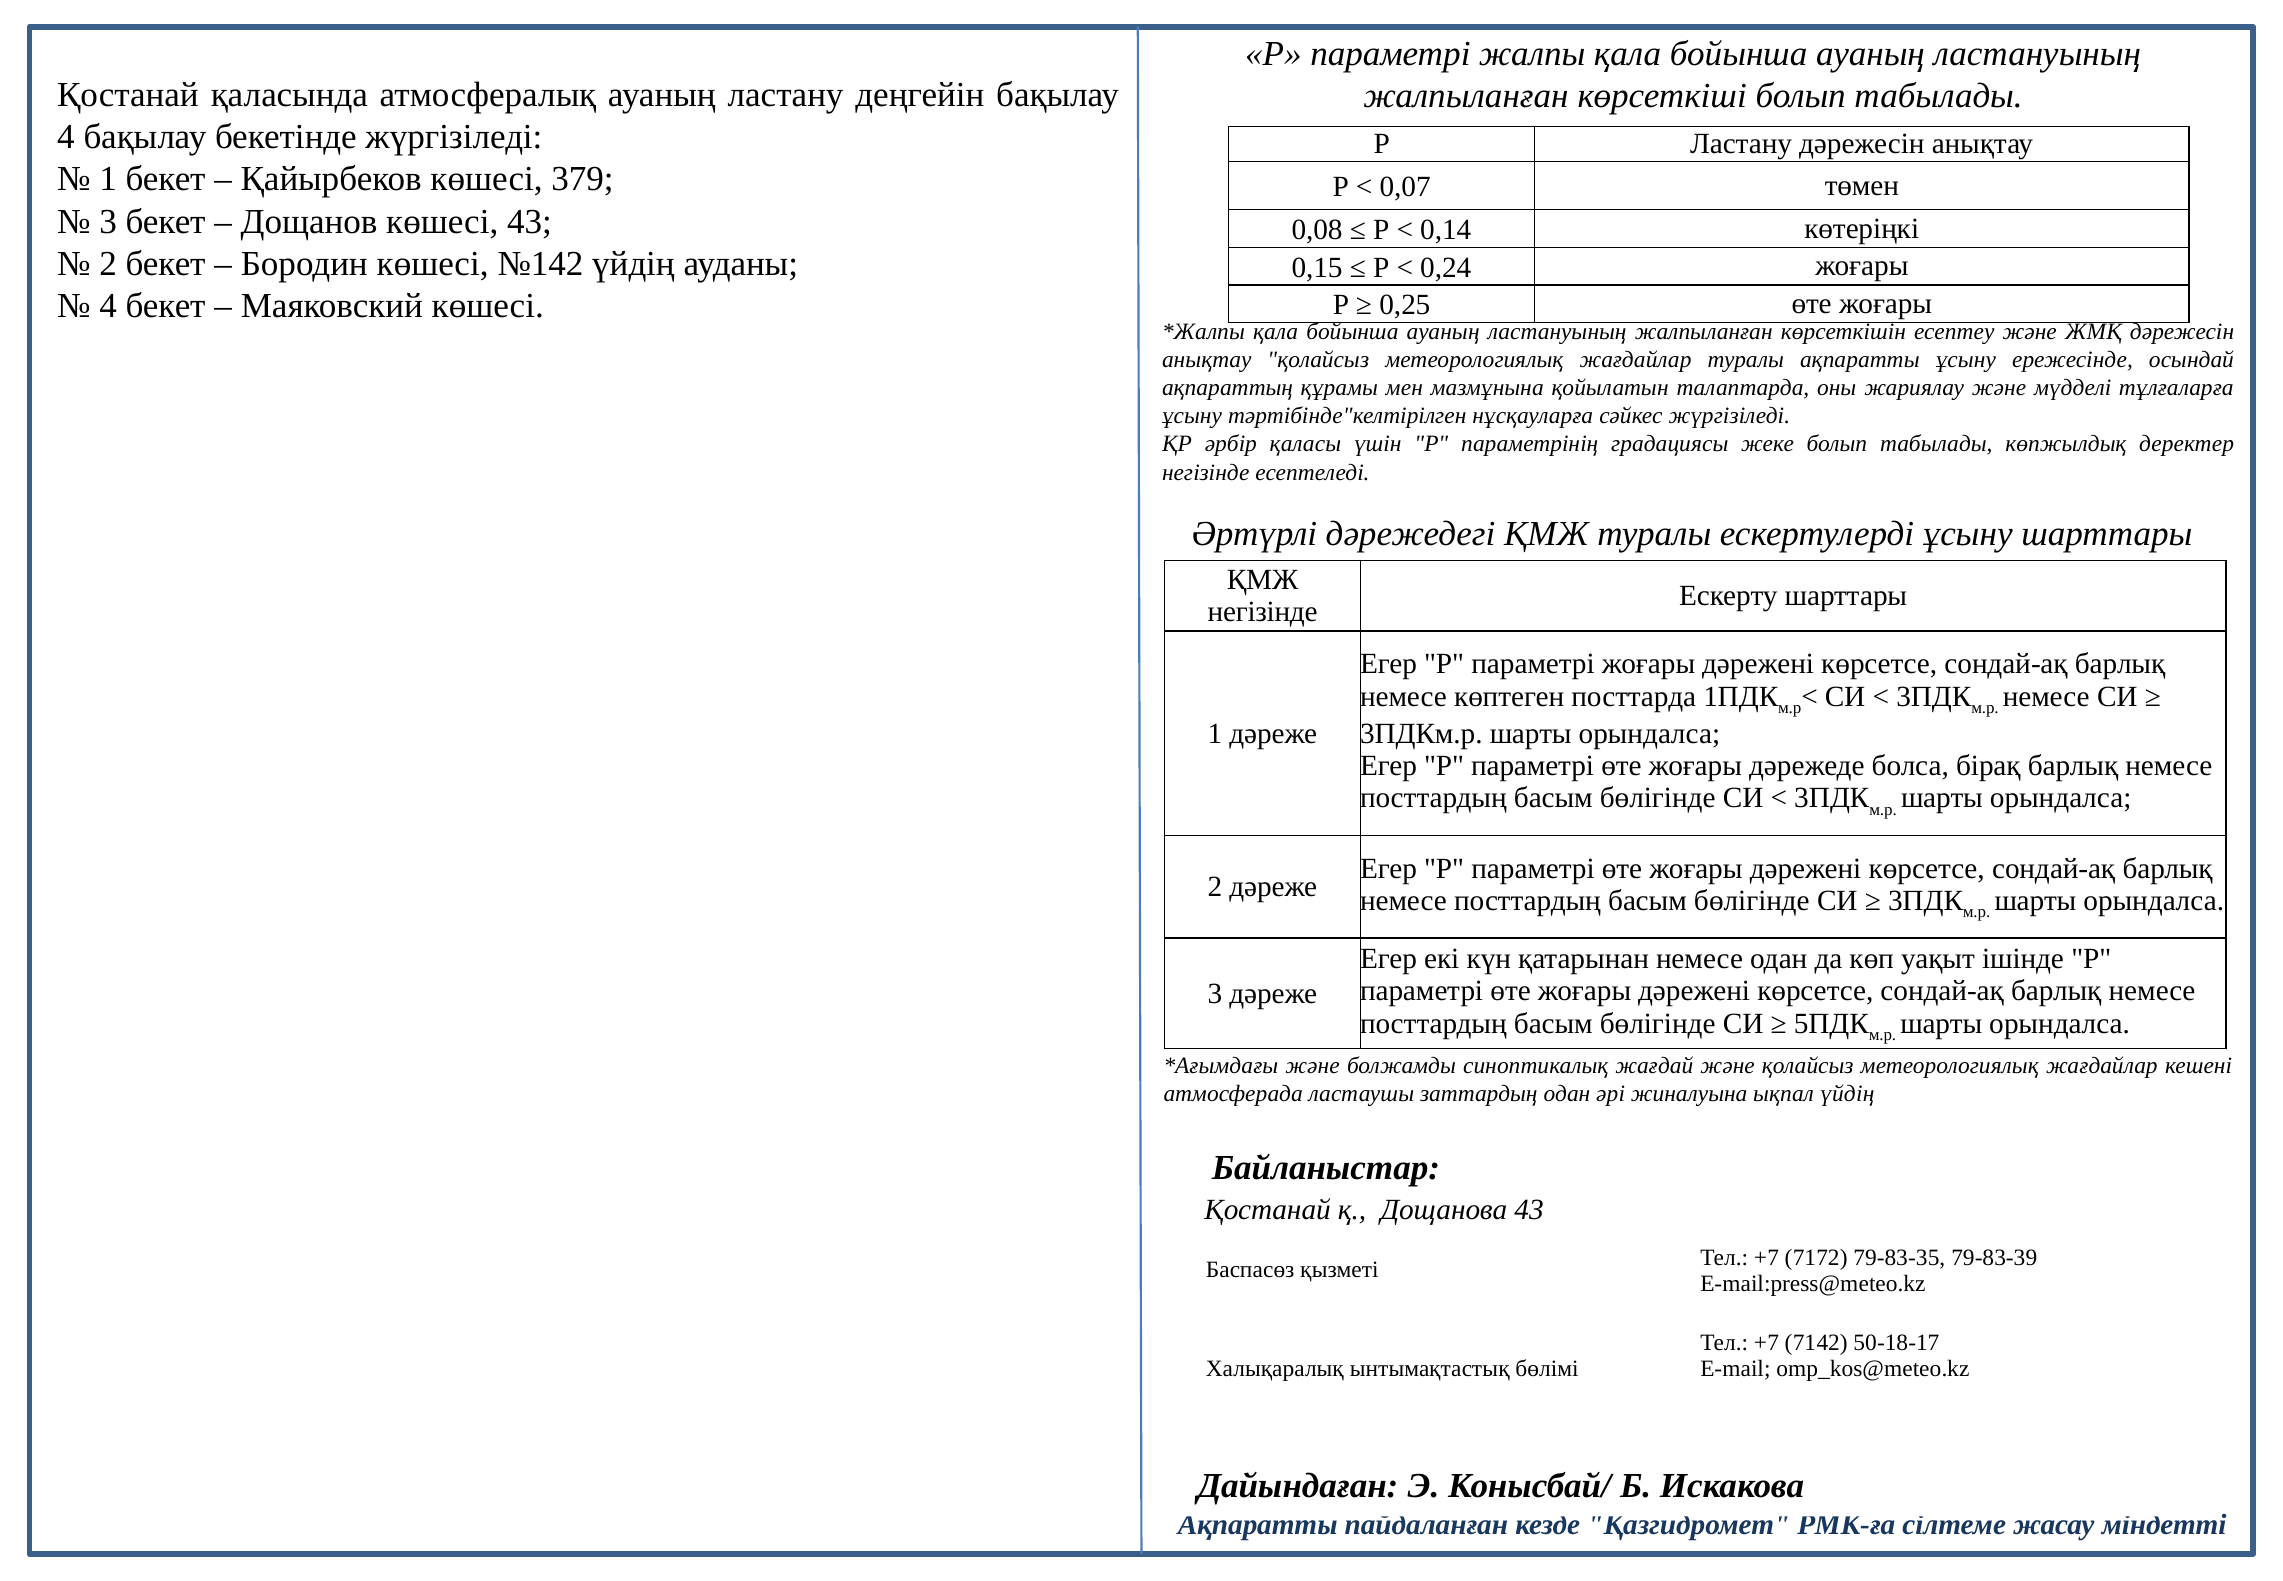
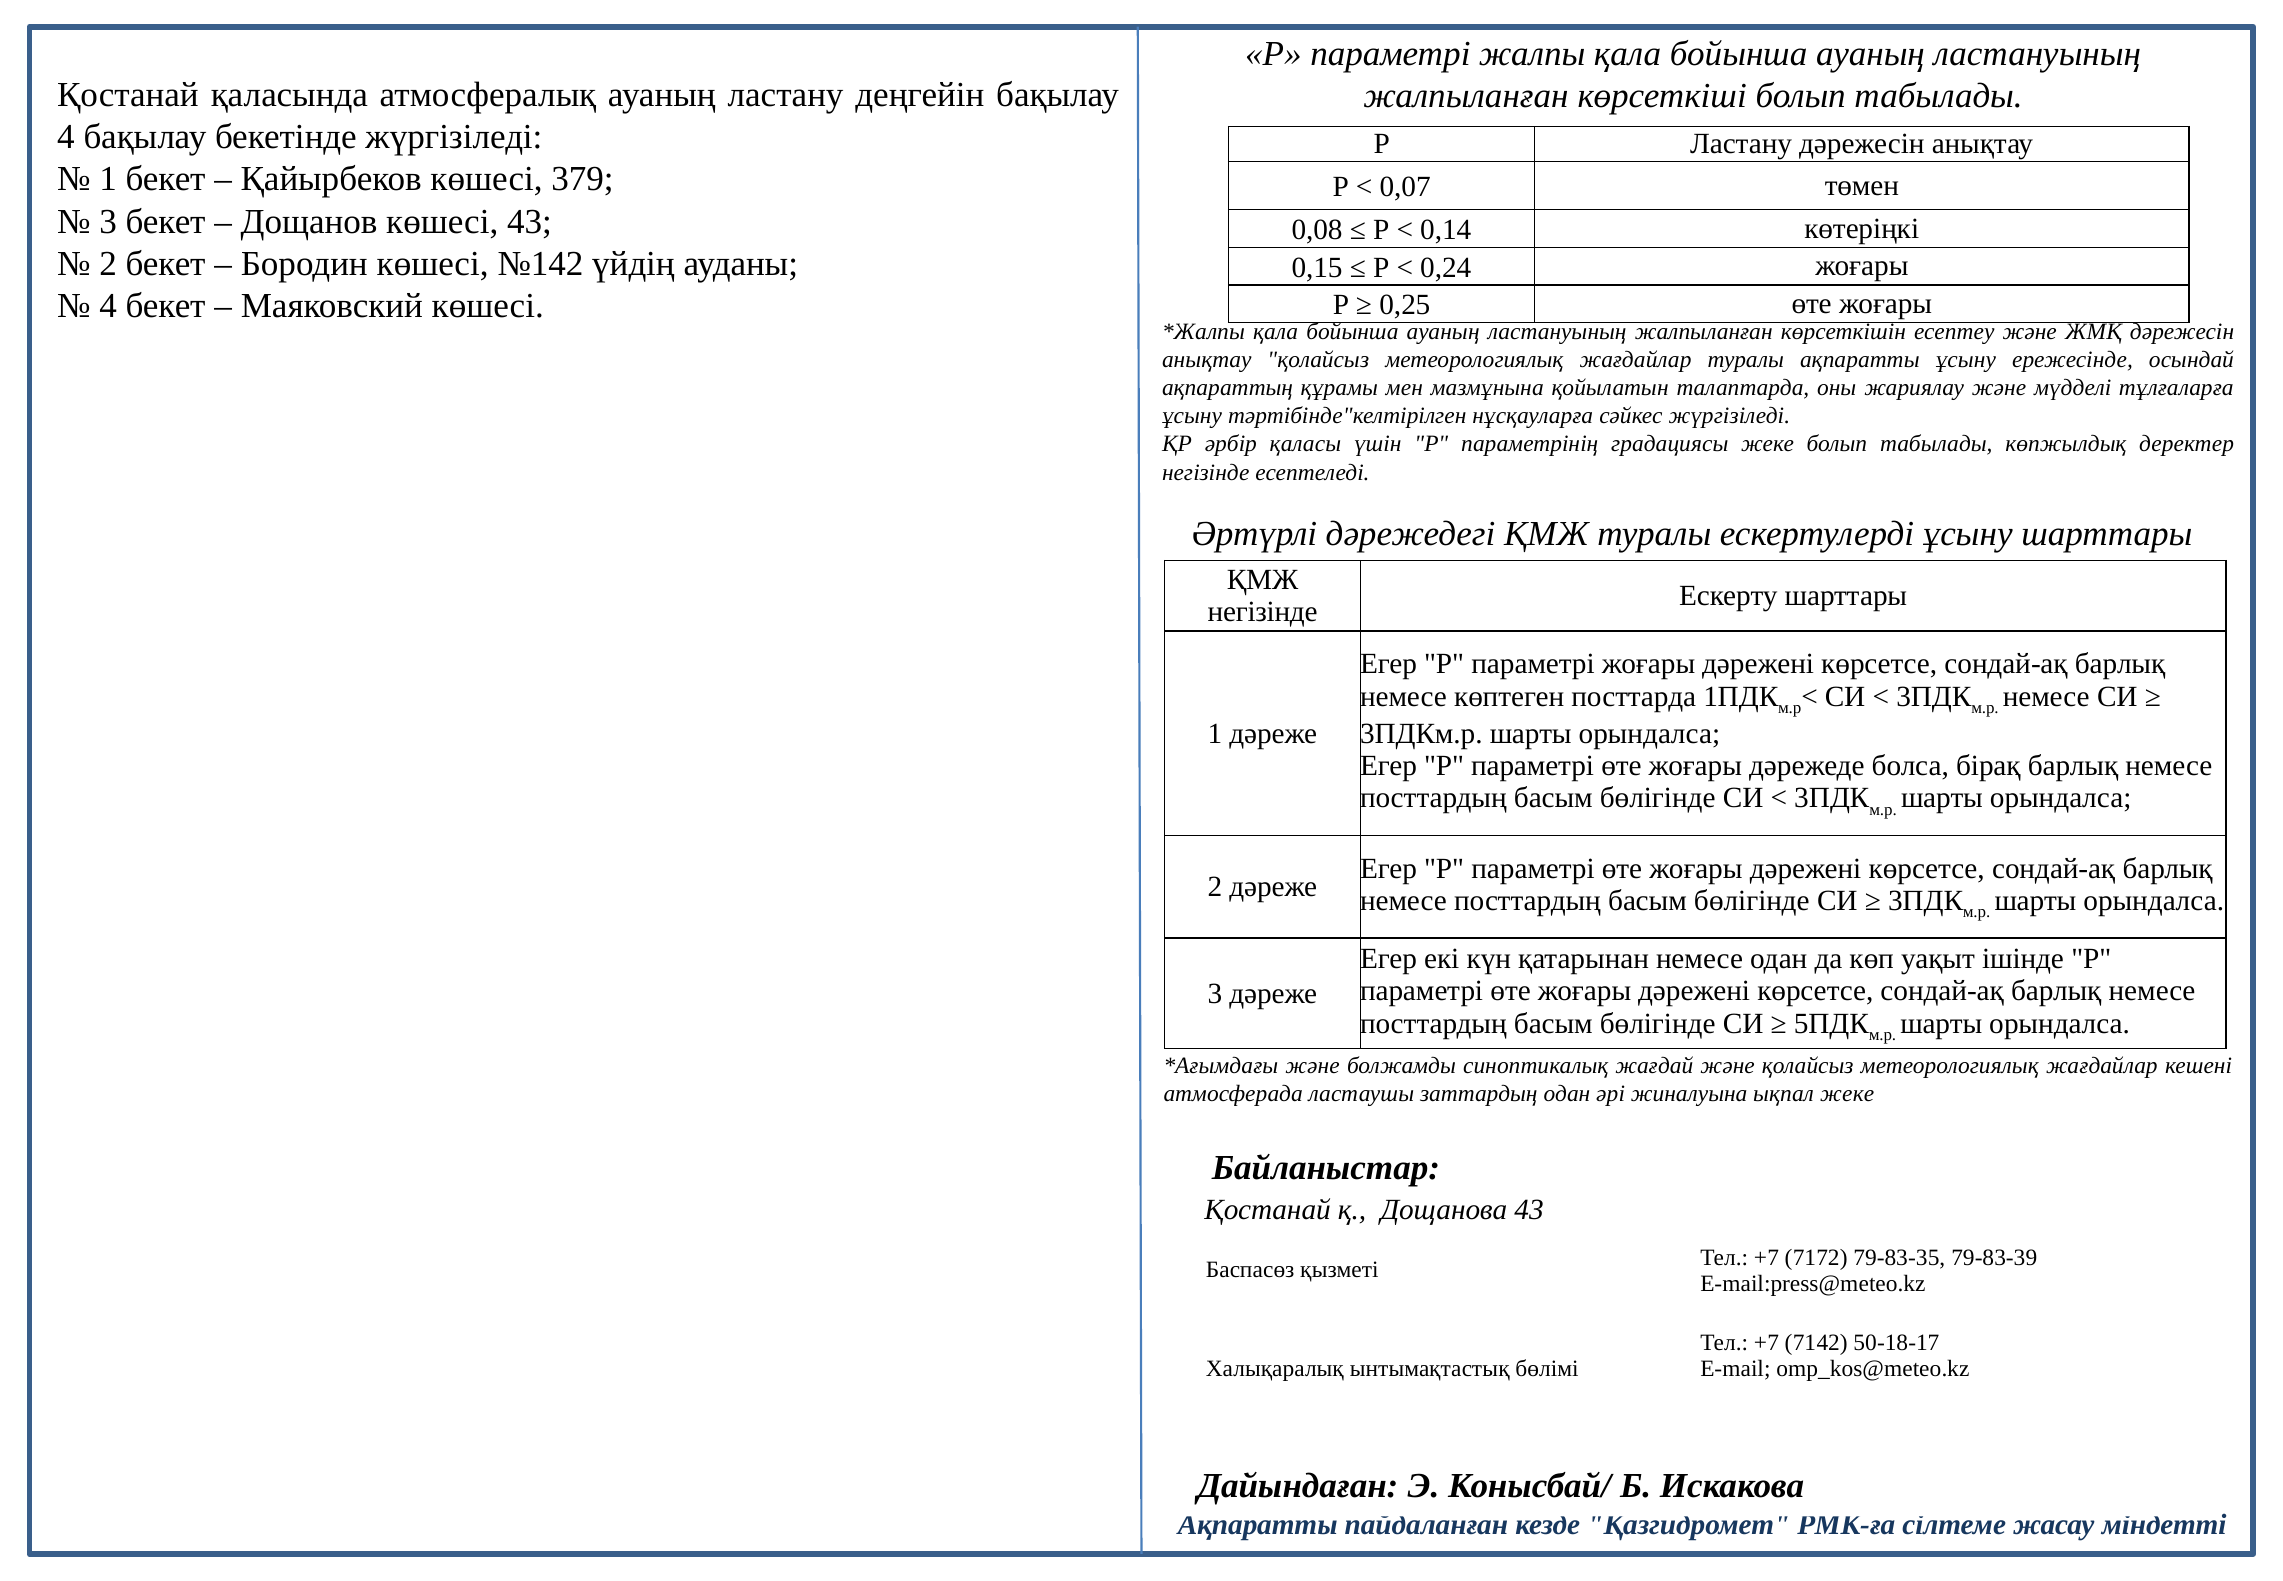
ықпал үйдің: үйдің -> жеке (1847, 1094)
